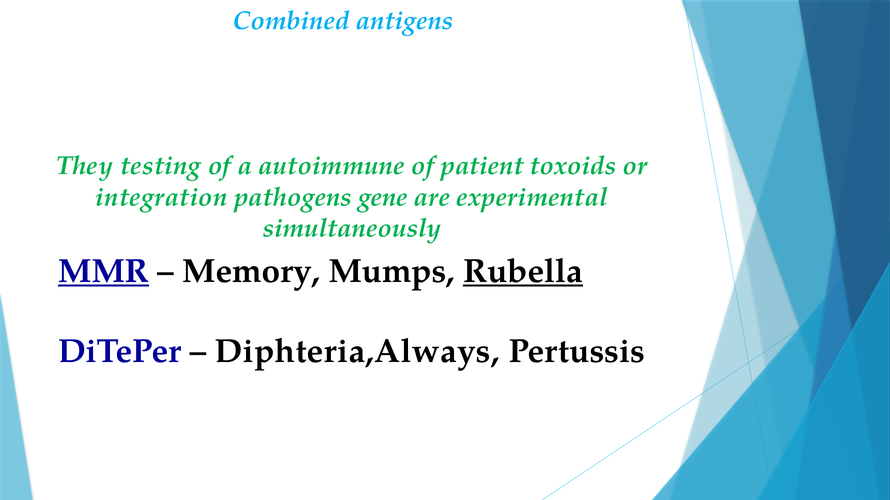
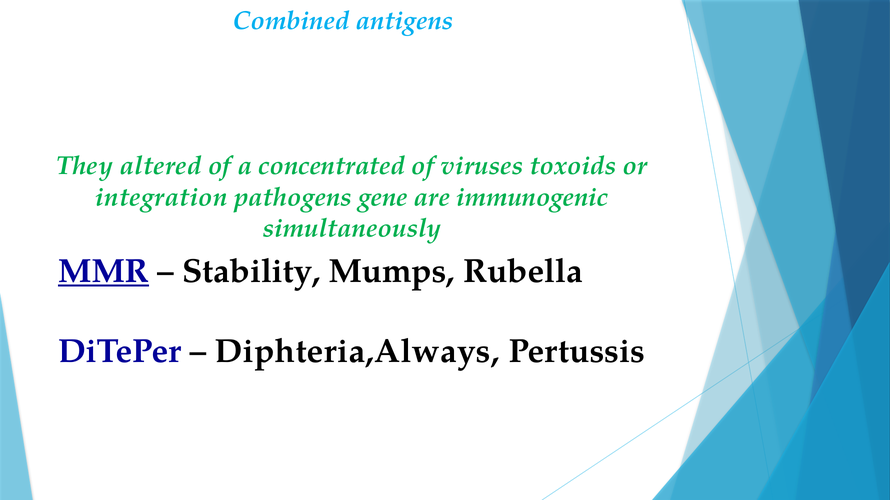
testing: testing -> altered (161, 166)
autoimmune: autoimmune -> concentrated (332, 166)
patient: patient -> viruses (482, 166)
experimental: experimental -> immunogenic (532, 197)
Memory: Memory -> Stability (251, 272)
Rubella underline: present -> none (523, 272)
